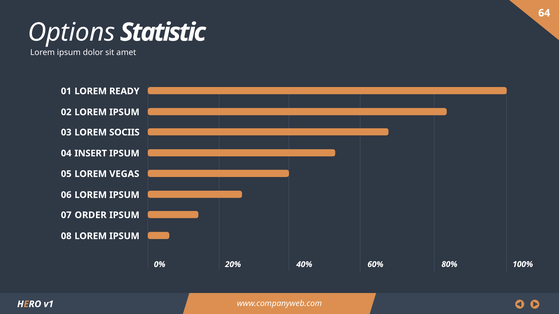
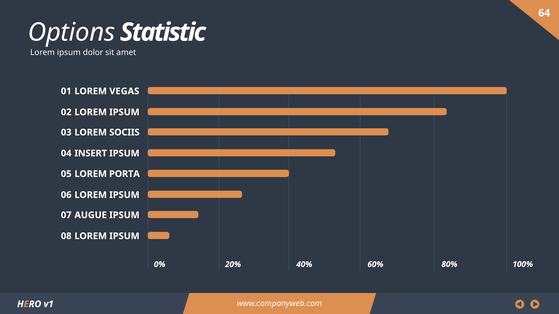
READY: READY -> VEGAS (124, 91)
VEGAS: VEGAS -> PORTA (124, 174)
ORDER: ORDER -> AUGUE (91, 215)
